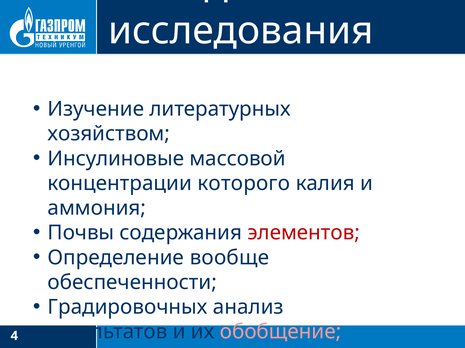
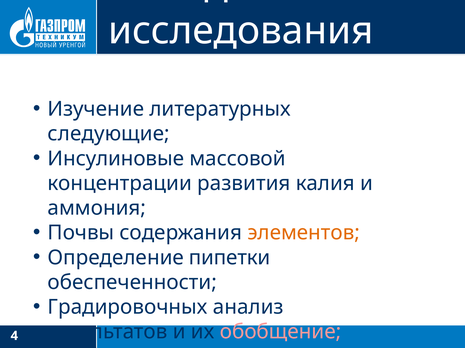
хозяйством: хозяйством -> следующие (109, 134)
которого: которого -> развития (244, 184)
элементов colour: red -> orange (304, 233)
вообще: вообще -> пипетки (230, 258)
